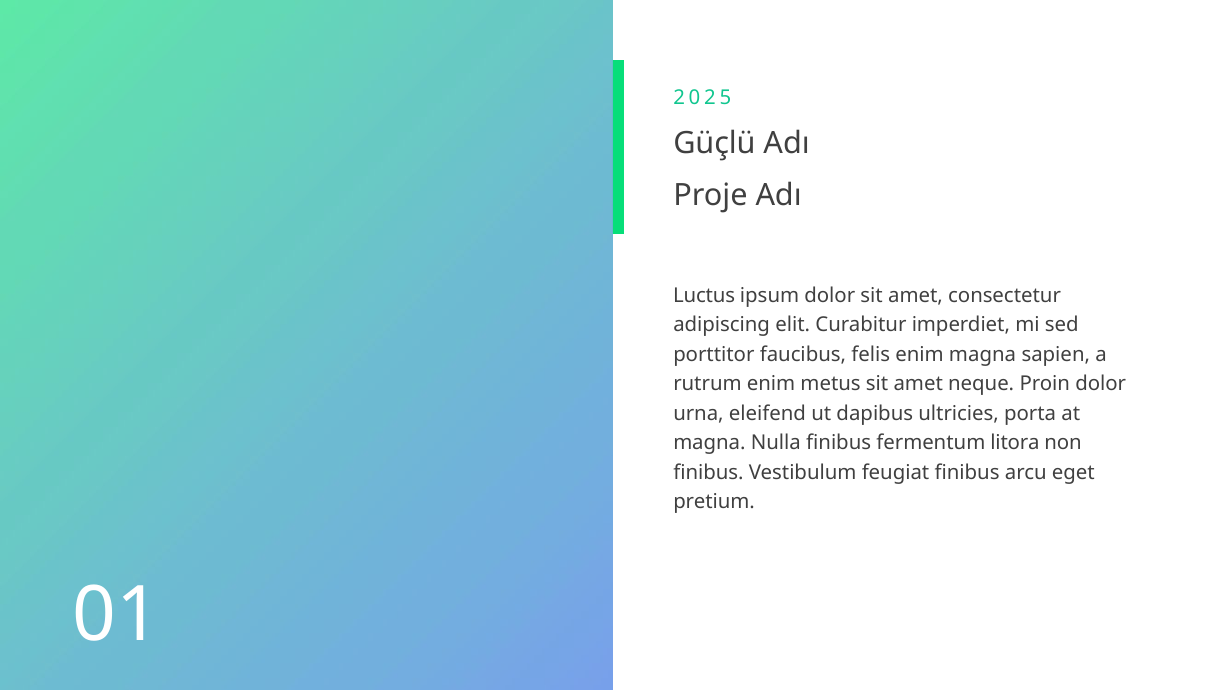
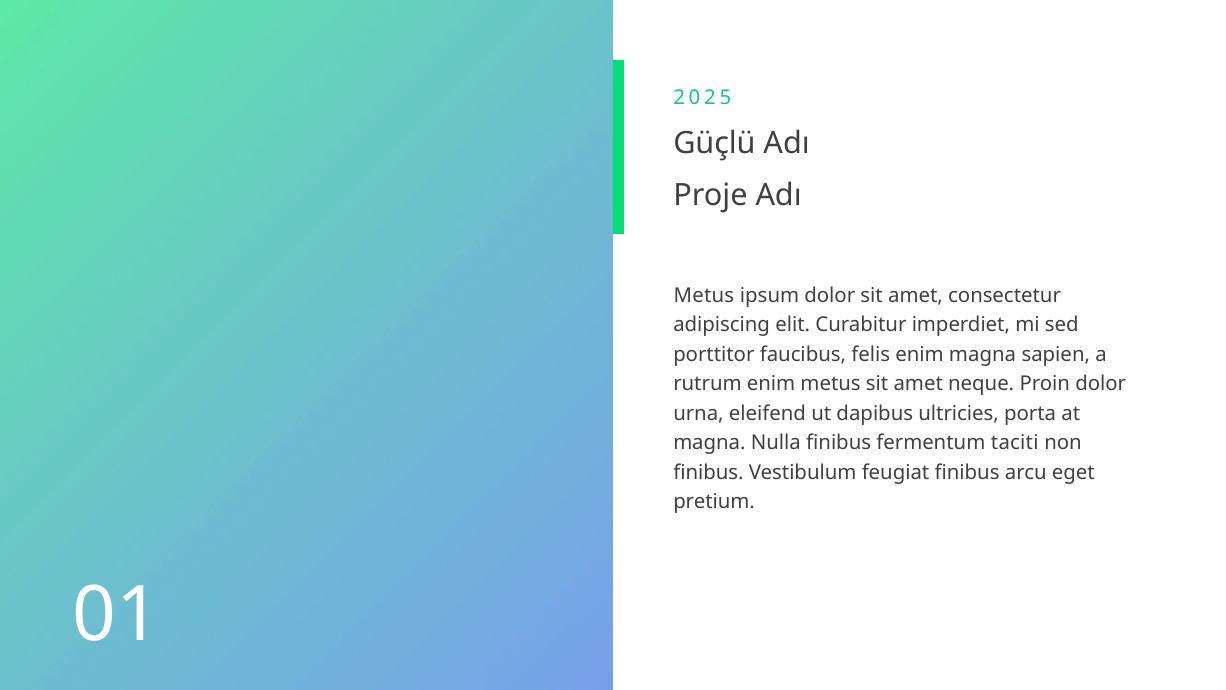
Luctus: Luctus -> Metus (704, 296)
litora: litora -> taciti (1015, 443)
